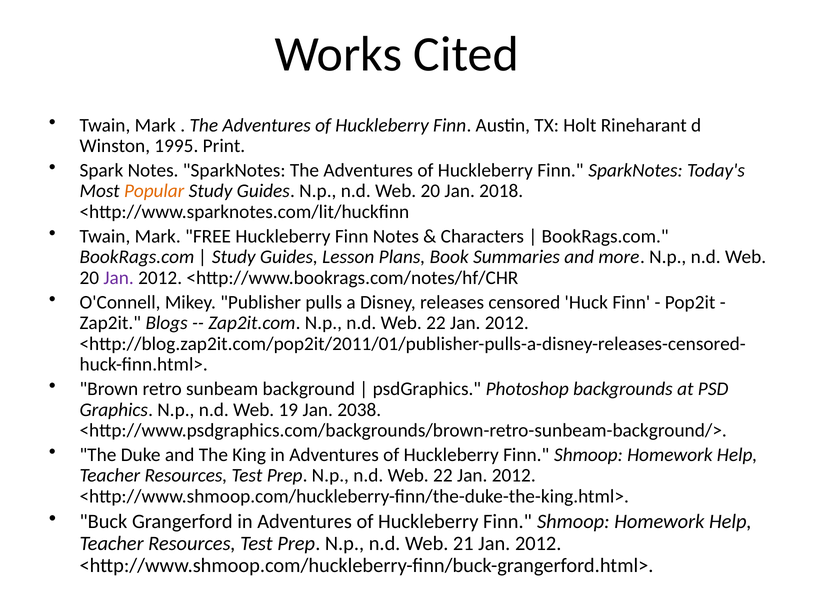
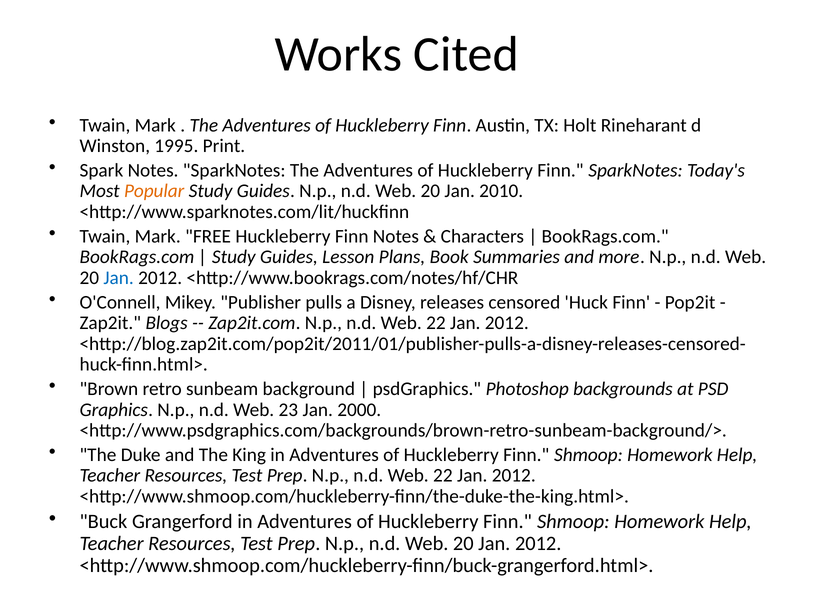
2018: 2018 -> 2010 (501, 191)
Jan colour: purple -> blue (119, 278)
19: 19 -> 23 (288, 410)
2038: 2038 -> 2000 (359, 410)
21: 21 -> 20 (463, 544)
